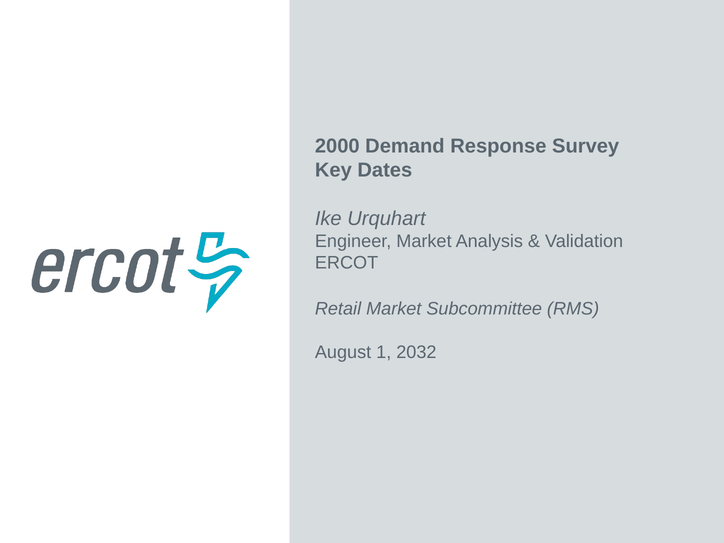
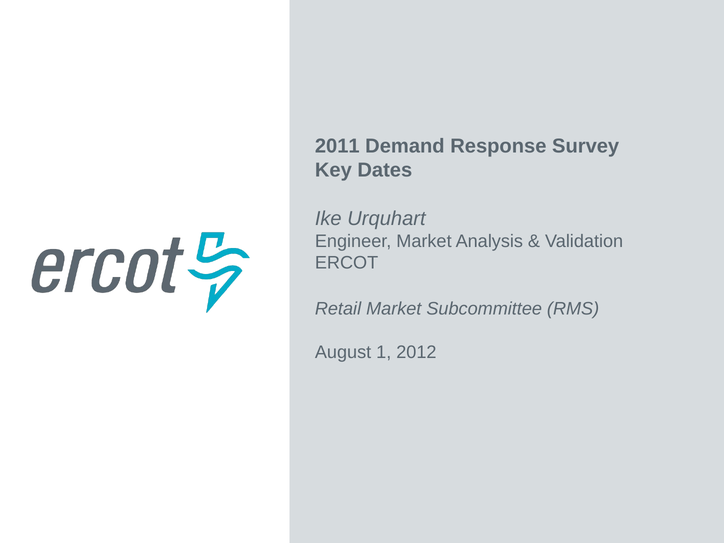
2000: 2000 -> 2011 (337, 146)
2032: 2032 -> 2012 (416, 352)
